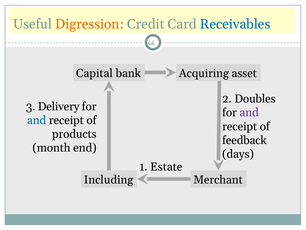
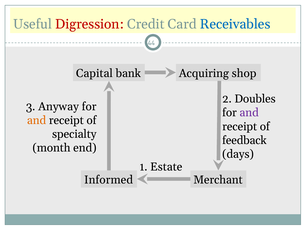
Digression colour: orange -> red (89, 24)
asset: asset -> shop (244, 73)
Delivery: Delivery -> Anyway (59, 106)
and colour: blue -> orange (37, 120)
products: products -> specialty (74, 134)
Including: Including -> Informed (109, 179)
